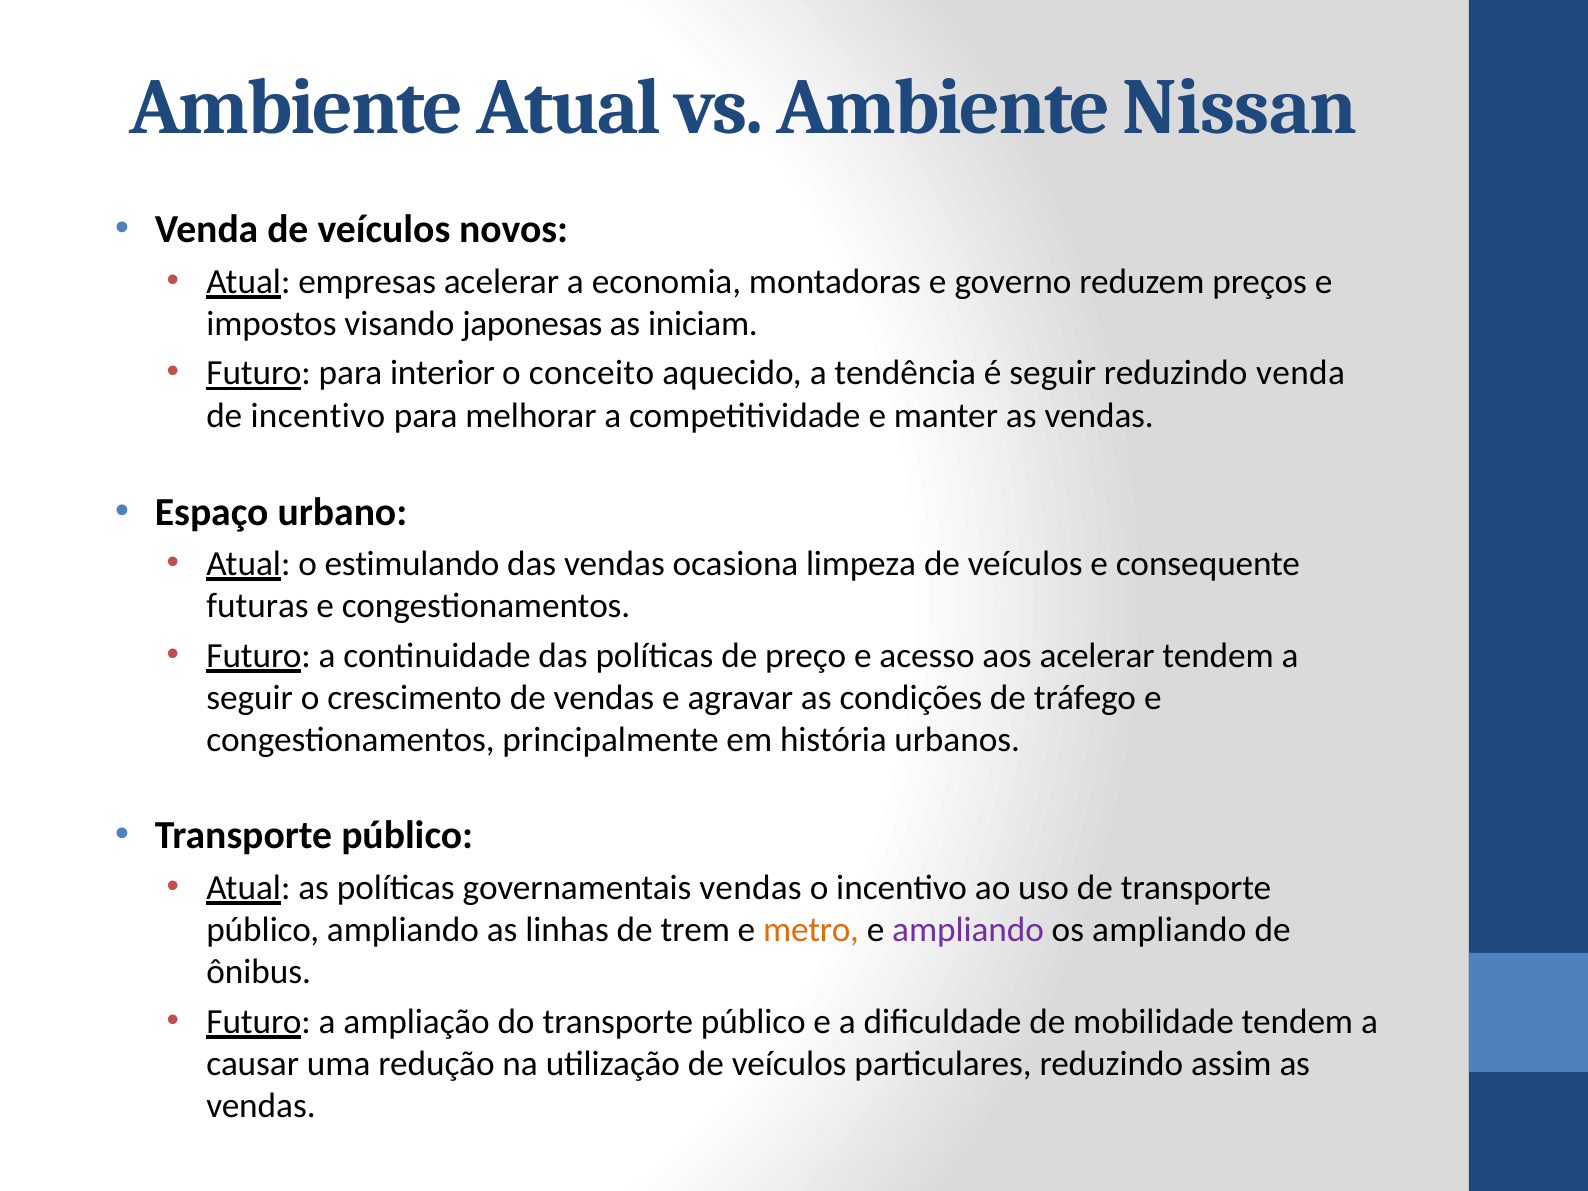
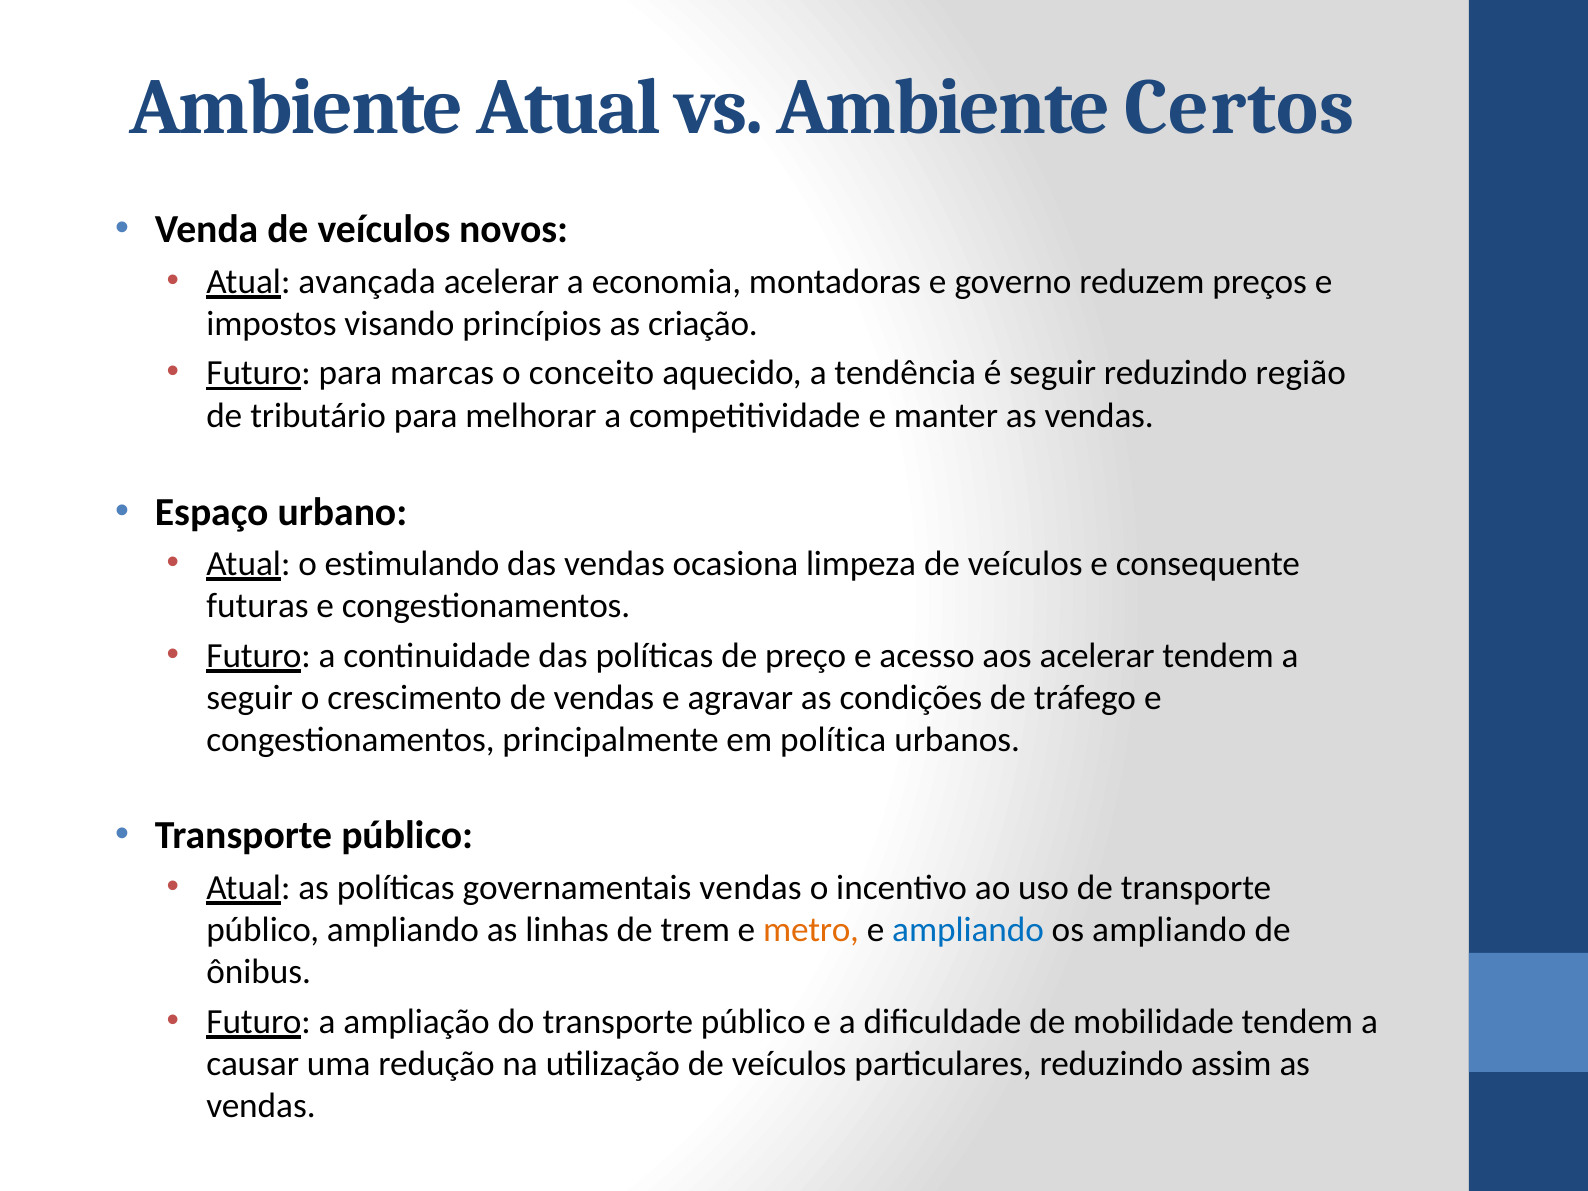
Nissan: Nissan -> Certos (1240, 107)
empresas: empresas -> avançada (367, 282)
japonesas: japonesas -> princípios (532, 324)
iniciam: iniciam -> criação (703, 324)
interior: interior -> marcas (442, 373)
reduzindo venda: venda -> região (1301, 373)
de incentivo: incentivo -> tributário (318, 416)
história: história -> política (833, 740)
ampliando colour: purple -> blue (968, 930)
